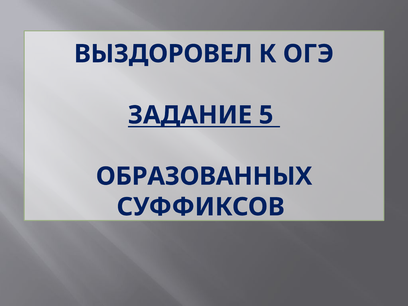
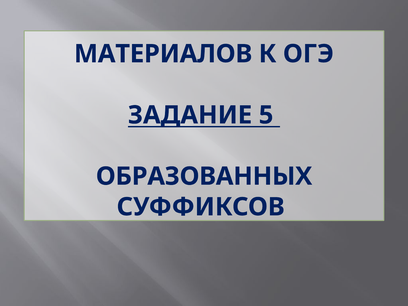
ВЫЗДОРОВЕЛ: ВЫЗДОРОВЕЛ -> МАТЕРИАЛОВ (163, 54)
